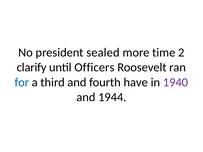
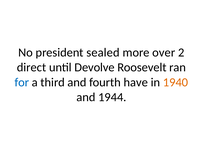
time: time -> over (164, 53)
clarify: clarify -> direct (32, 68)
Officers: Officers -> Devolve (95, 68)
1940 colour: purple -> orange (176, 82)
